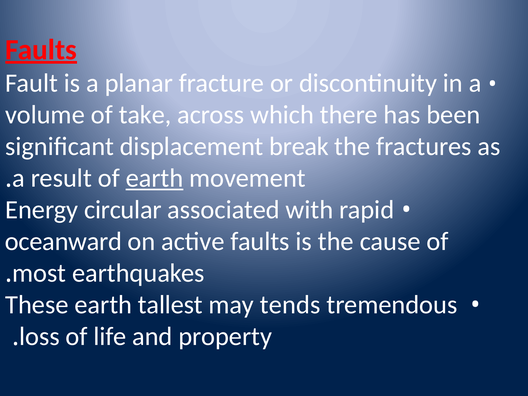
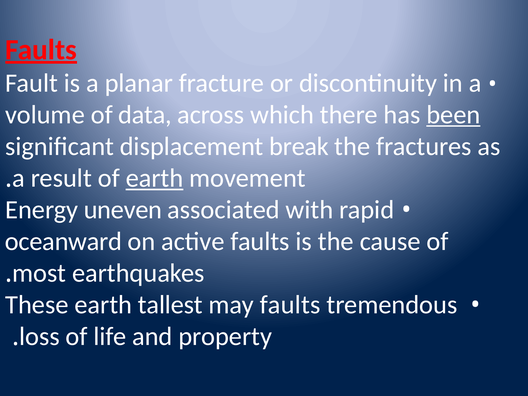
take: take -> data (145, 115)
been underline: none -> present (453, 115)
circular: circular -> uneven (123, 210)
may tends: tends -> faults (290, 305)
